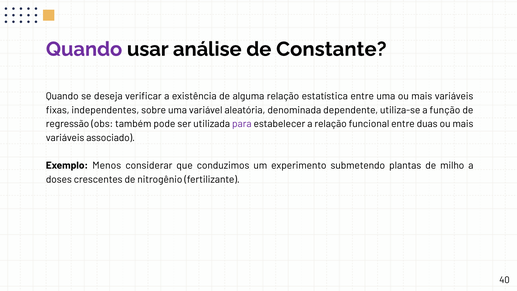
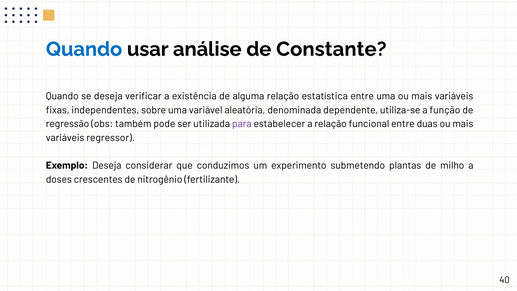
Quando colour: purple -> blue (84, 49)
associado: associado -> regressor (111, 138)
Exemplo Menos: Menos -> Deseja (107, 165)
